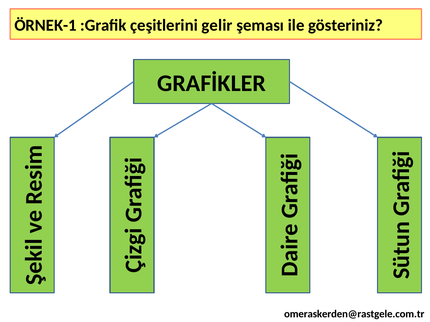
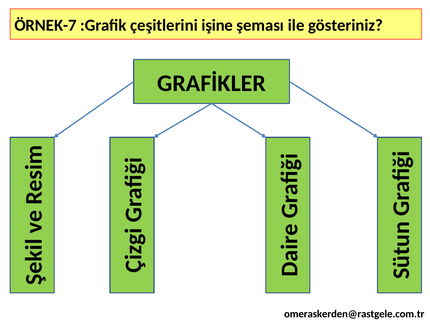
ÖRNEK-1: ÖRNEK-1 -> ÖRNEK-7 (45, 25)
gelir: gelir -> işine (217, 25)
